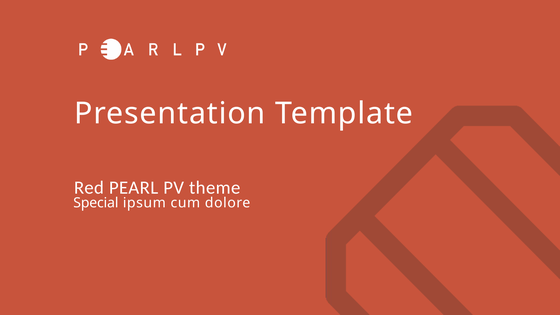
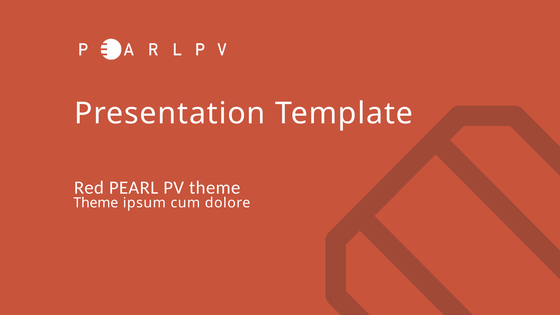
Special: Special -> Theme (96, 203)
